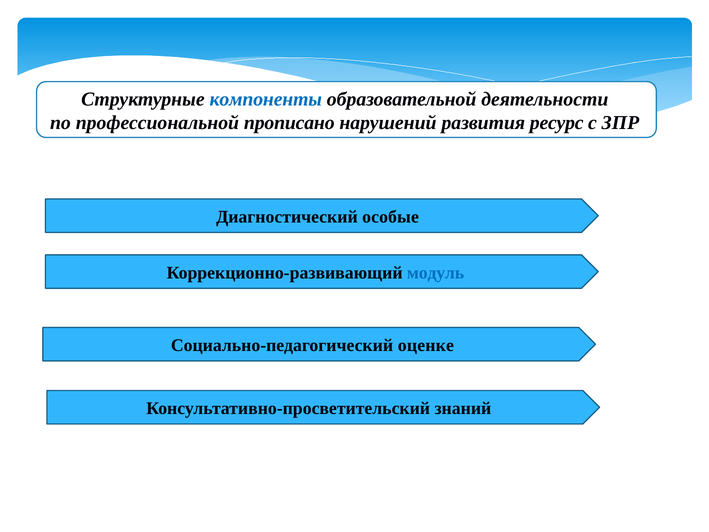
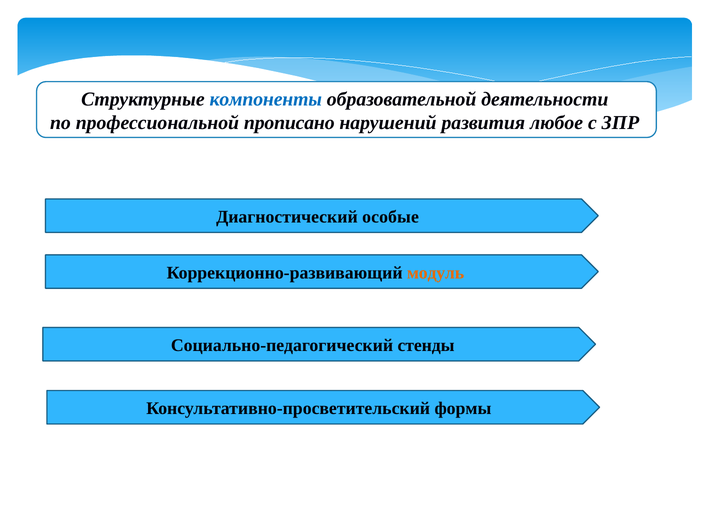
ресурс: ресурс -> любое (557, 123)
модуль colour: blue -> orange (436, 273)
оценке: оценке -> стенды (426, 345)
знаний: знаний -> формы (463, 408)
